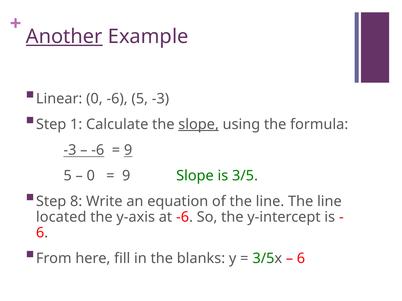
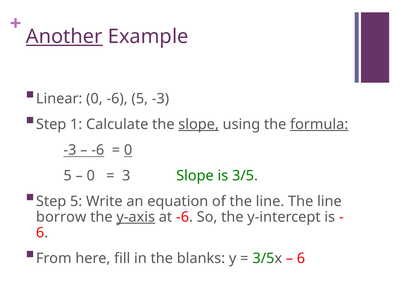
formula underline: none -> present (319, 125)
9: 9 -> 0 (128, 150)
9: 9 -> 3 (126, 176)
Step 8: 8 -> 5 (76, 202)
located: located -> borrow (61, 217)
y-axis underline: none -> present (136, 217)
